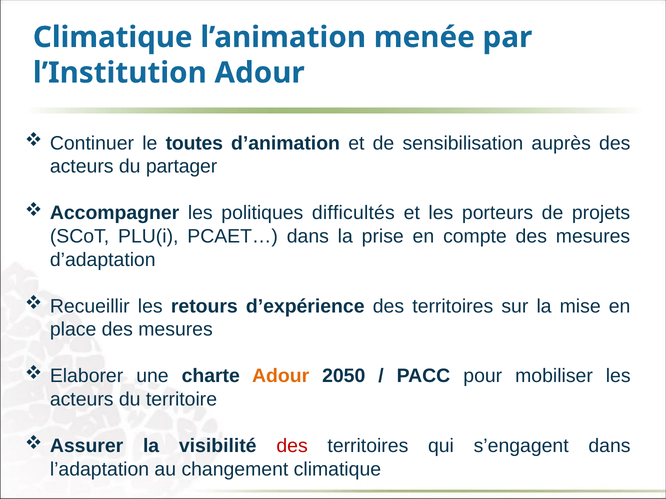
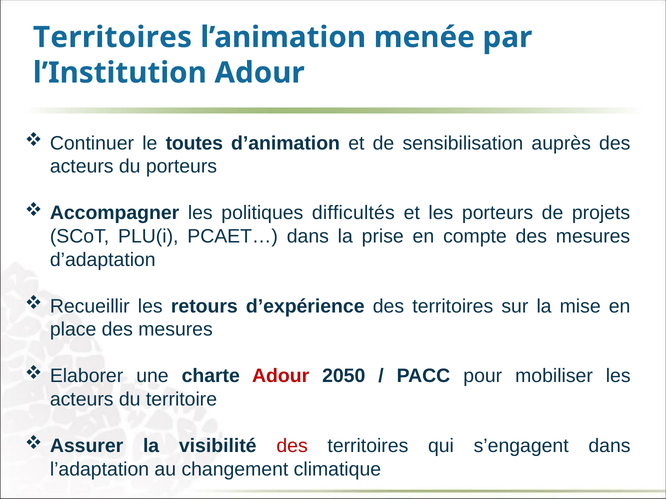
Climatique: Climatique -> Territoires (112, 37)
du partager: partager -> porteurs (181, 167)
Adour colour: orange -> red (281, 376)
